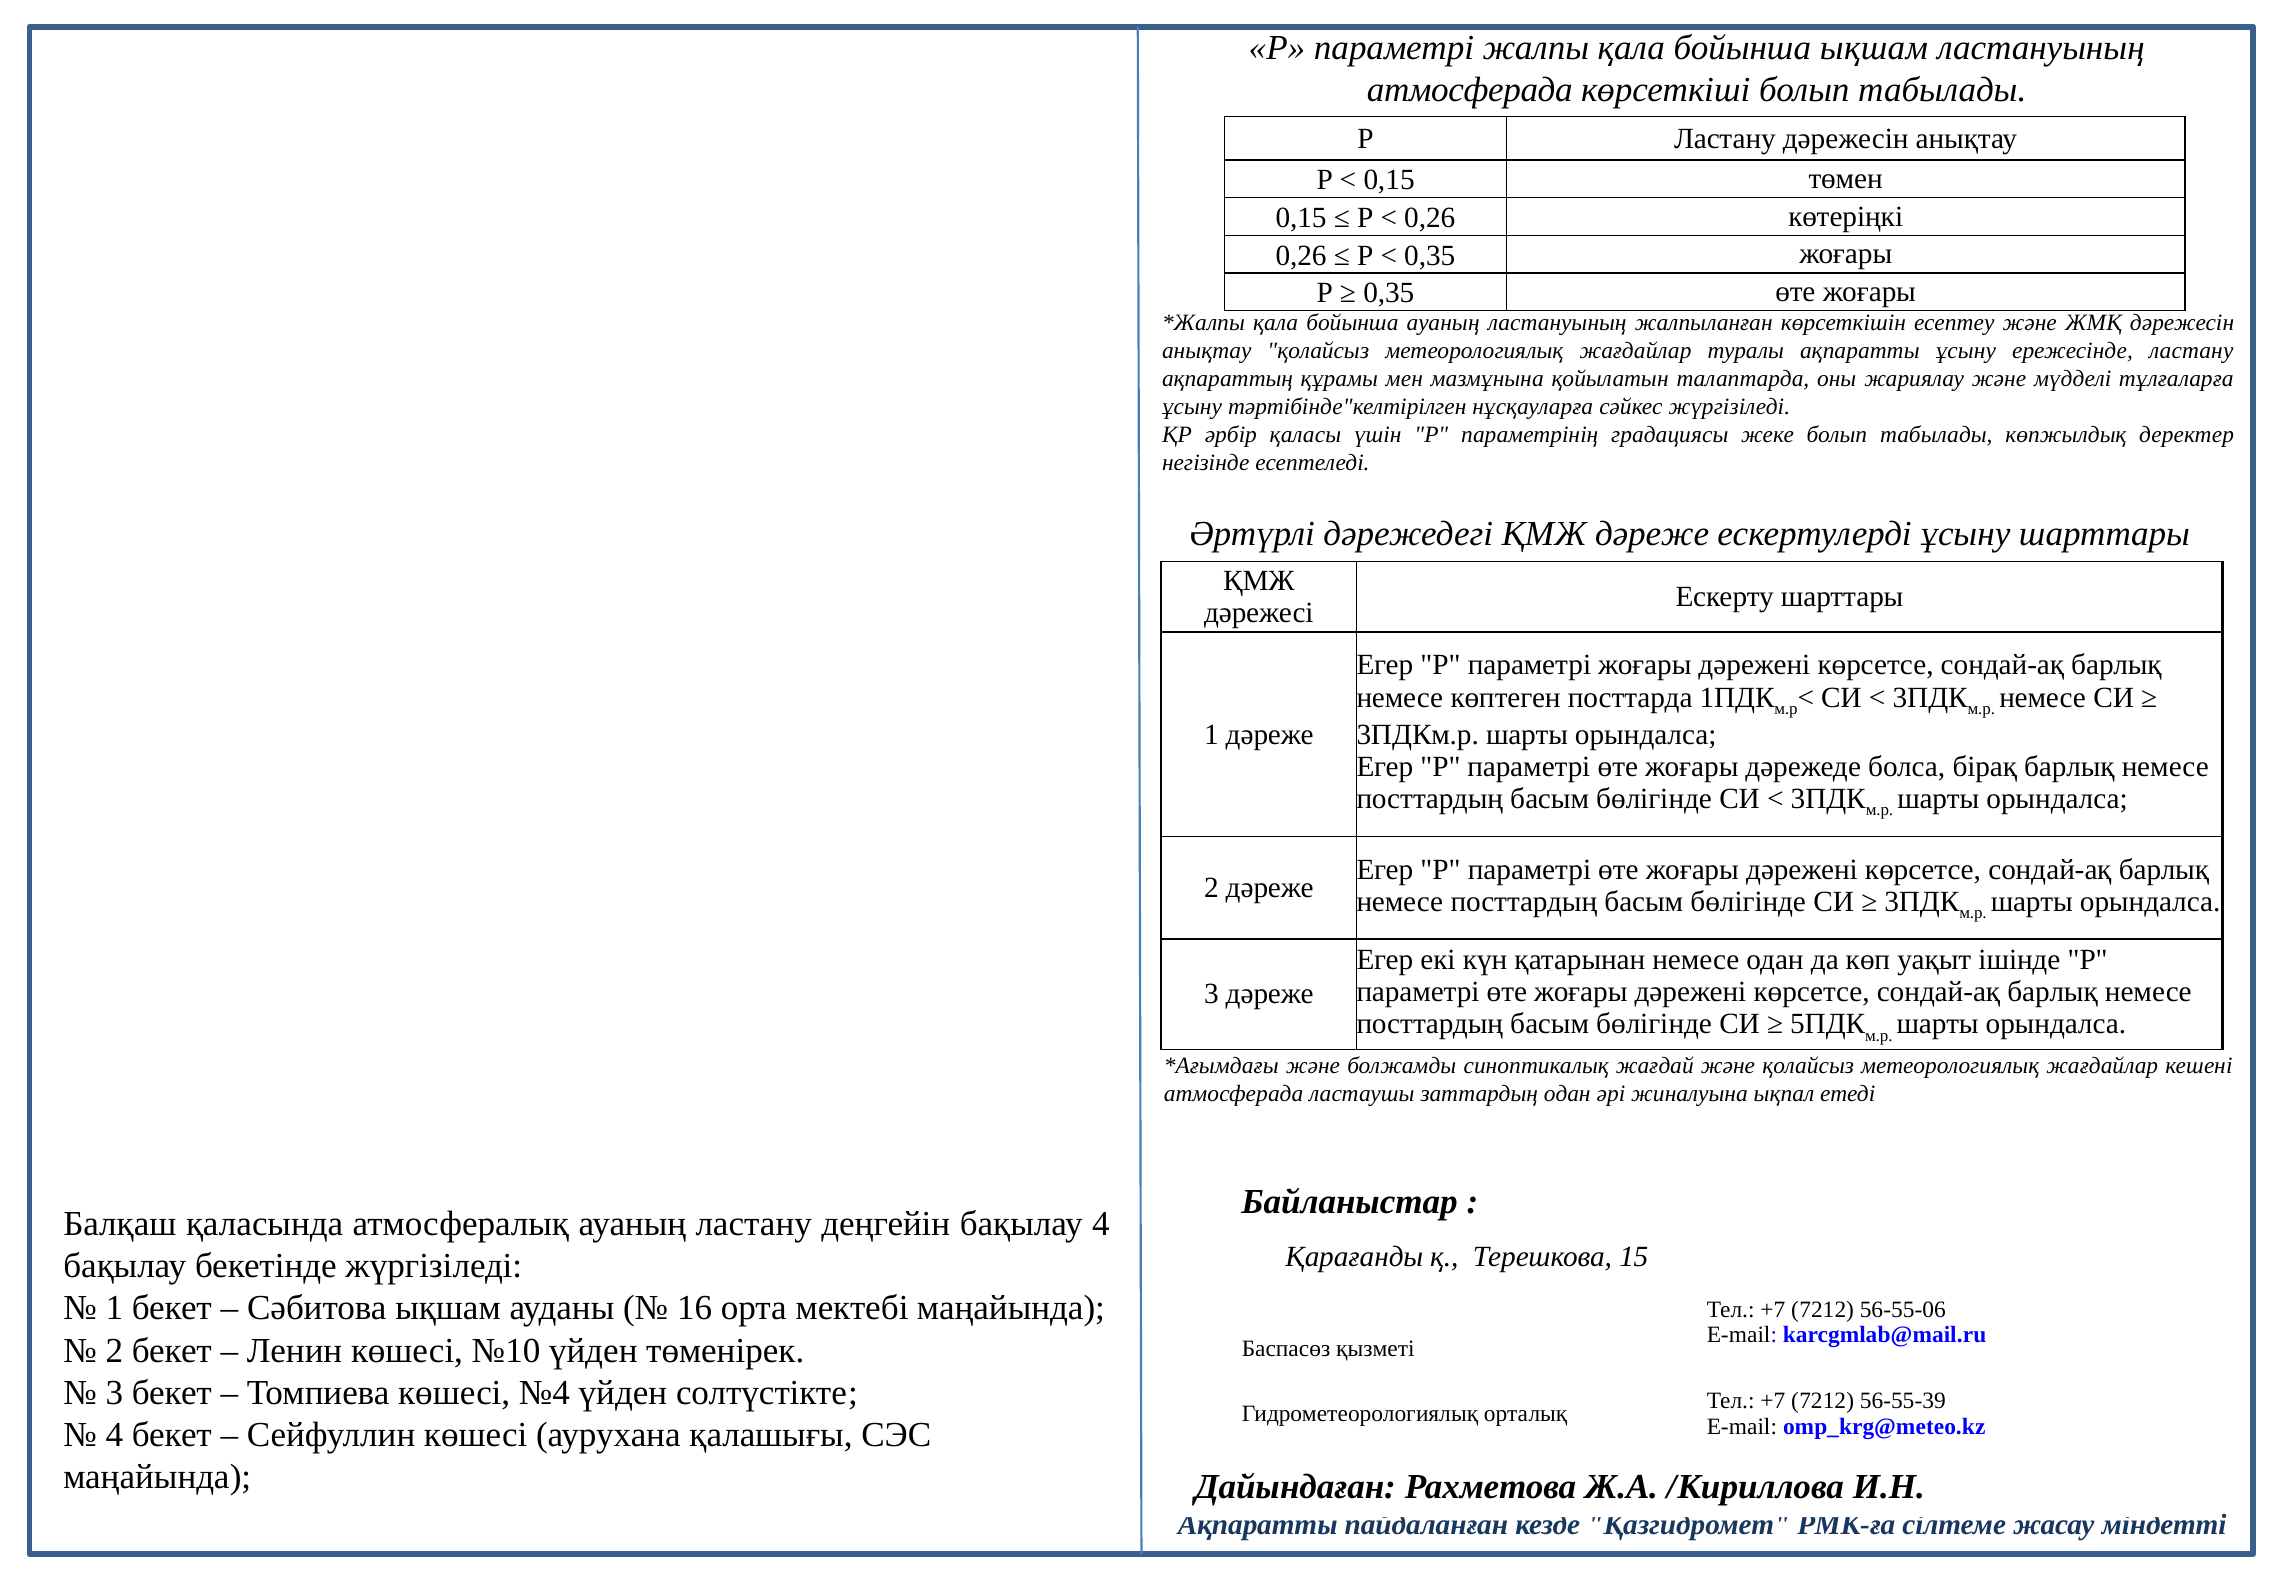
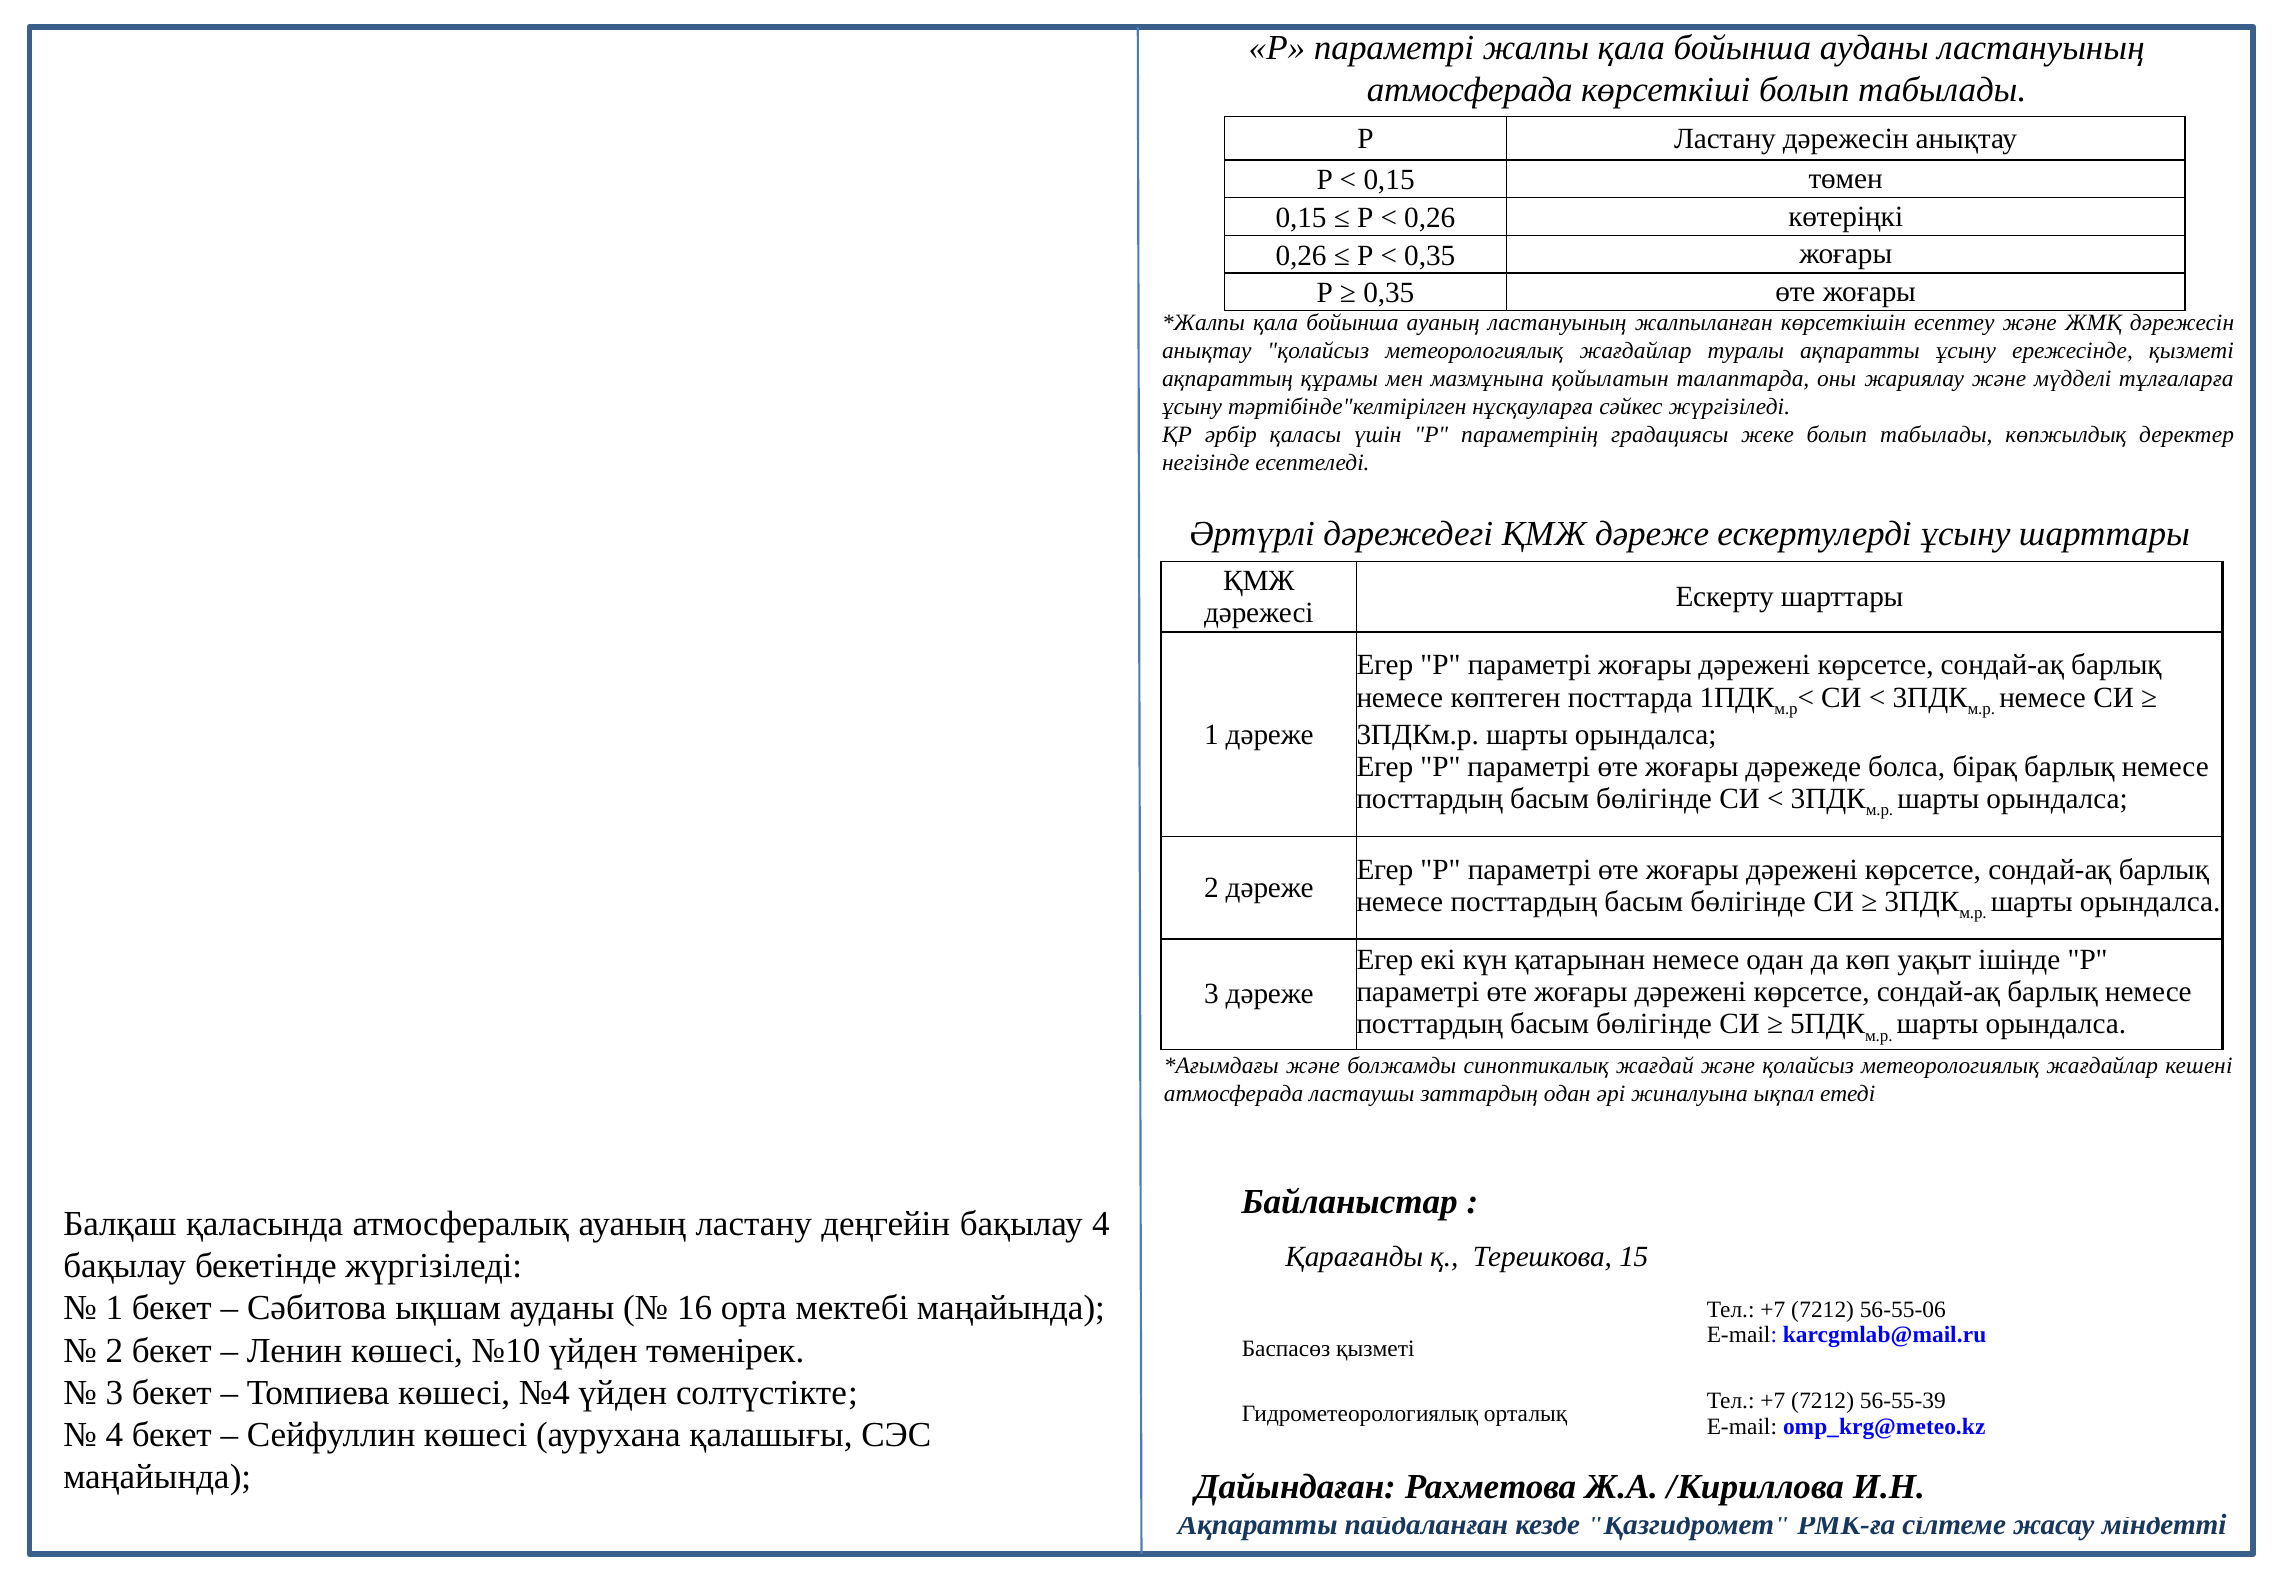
бойынша ықшам: ықшам -> ауданы (1874, 48)
ережесінде ластану: ластану -> қызметі (2191, 351)
